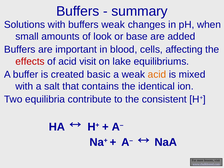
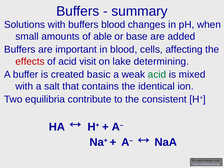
buffers weak: weak -> blood (113, 25)
look: look -> able (103, 37)
equilibriums: equilibriums -> determining (161, 61)
acid colour: orange -> green (157, 74)
